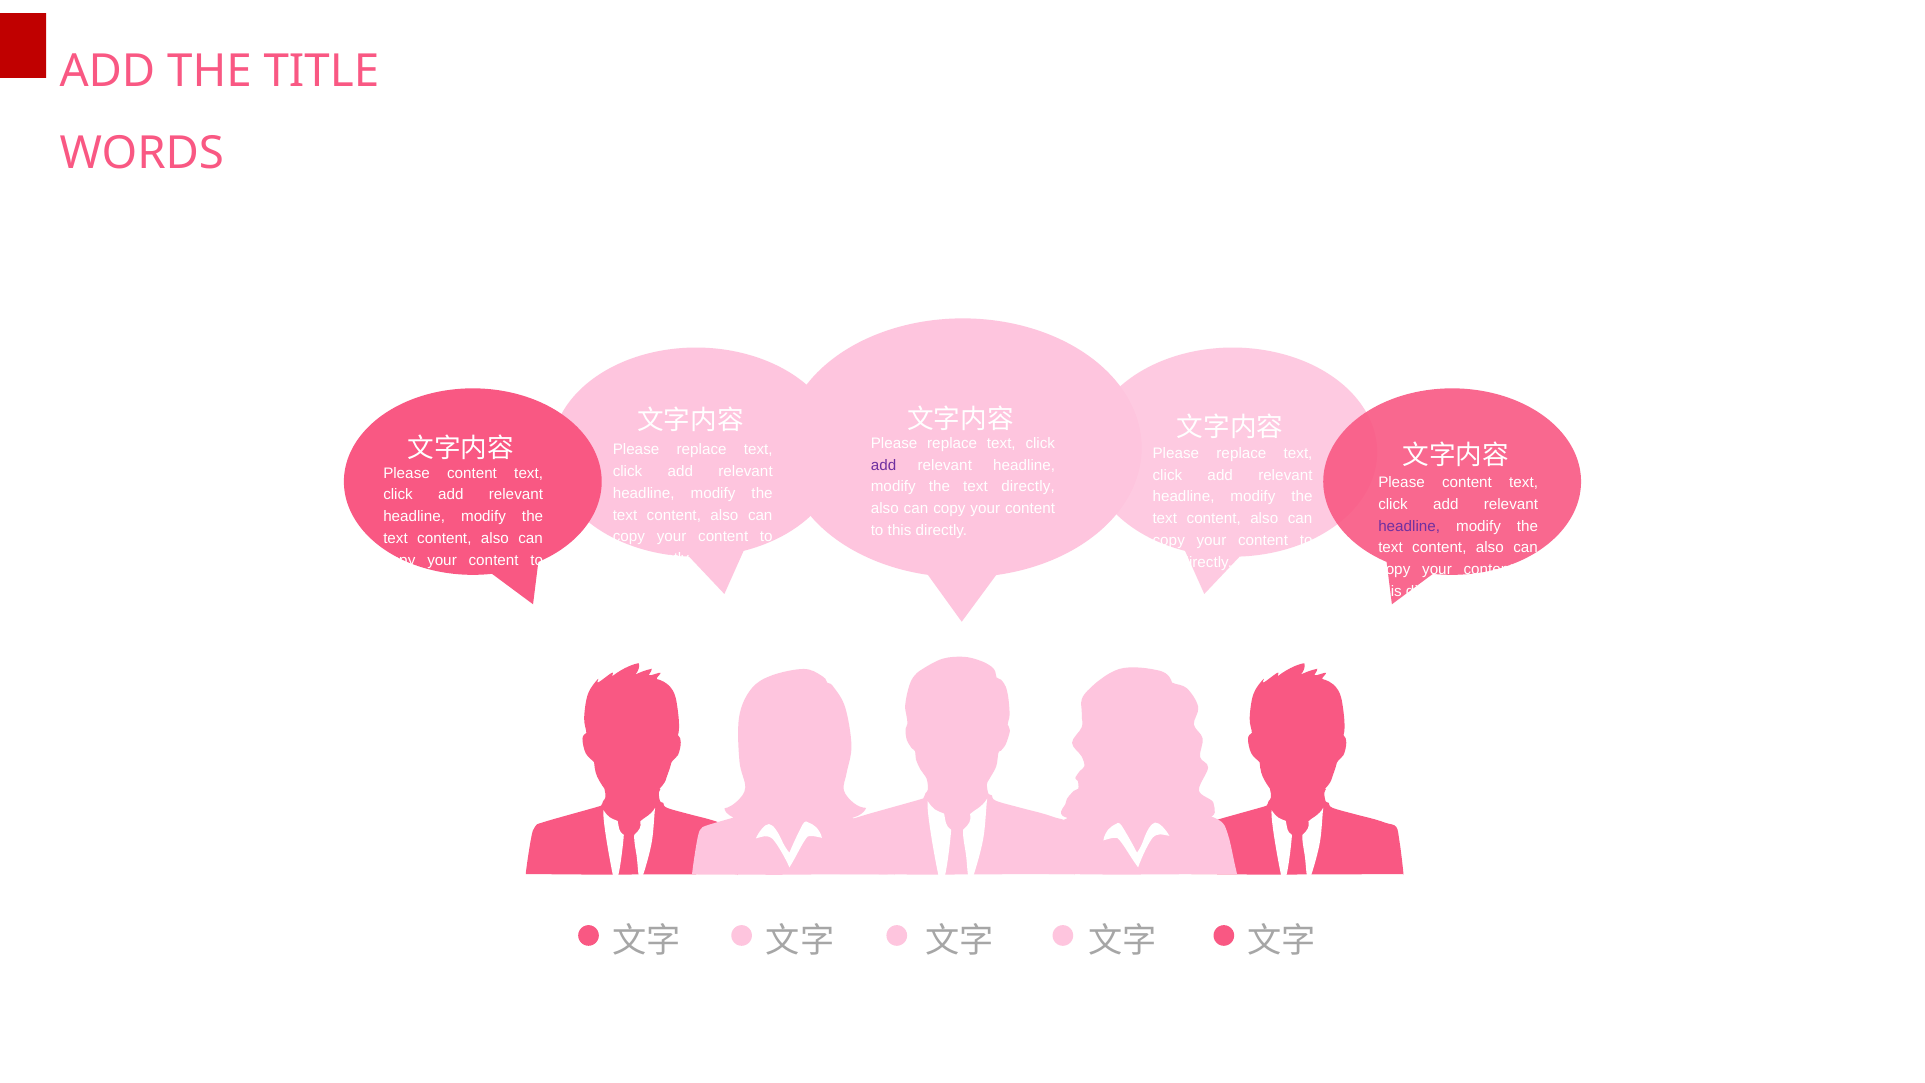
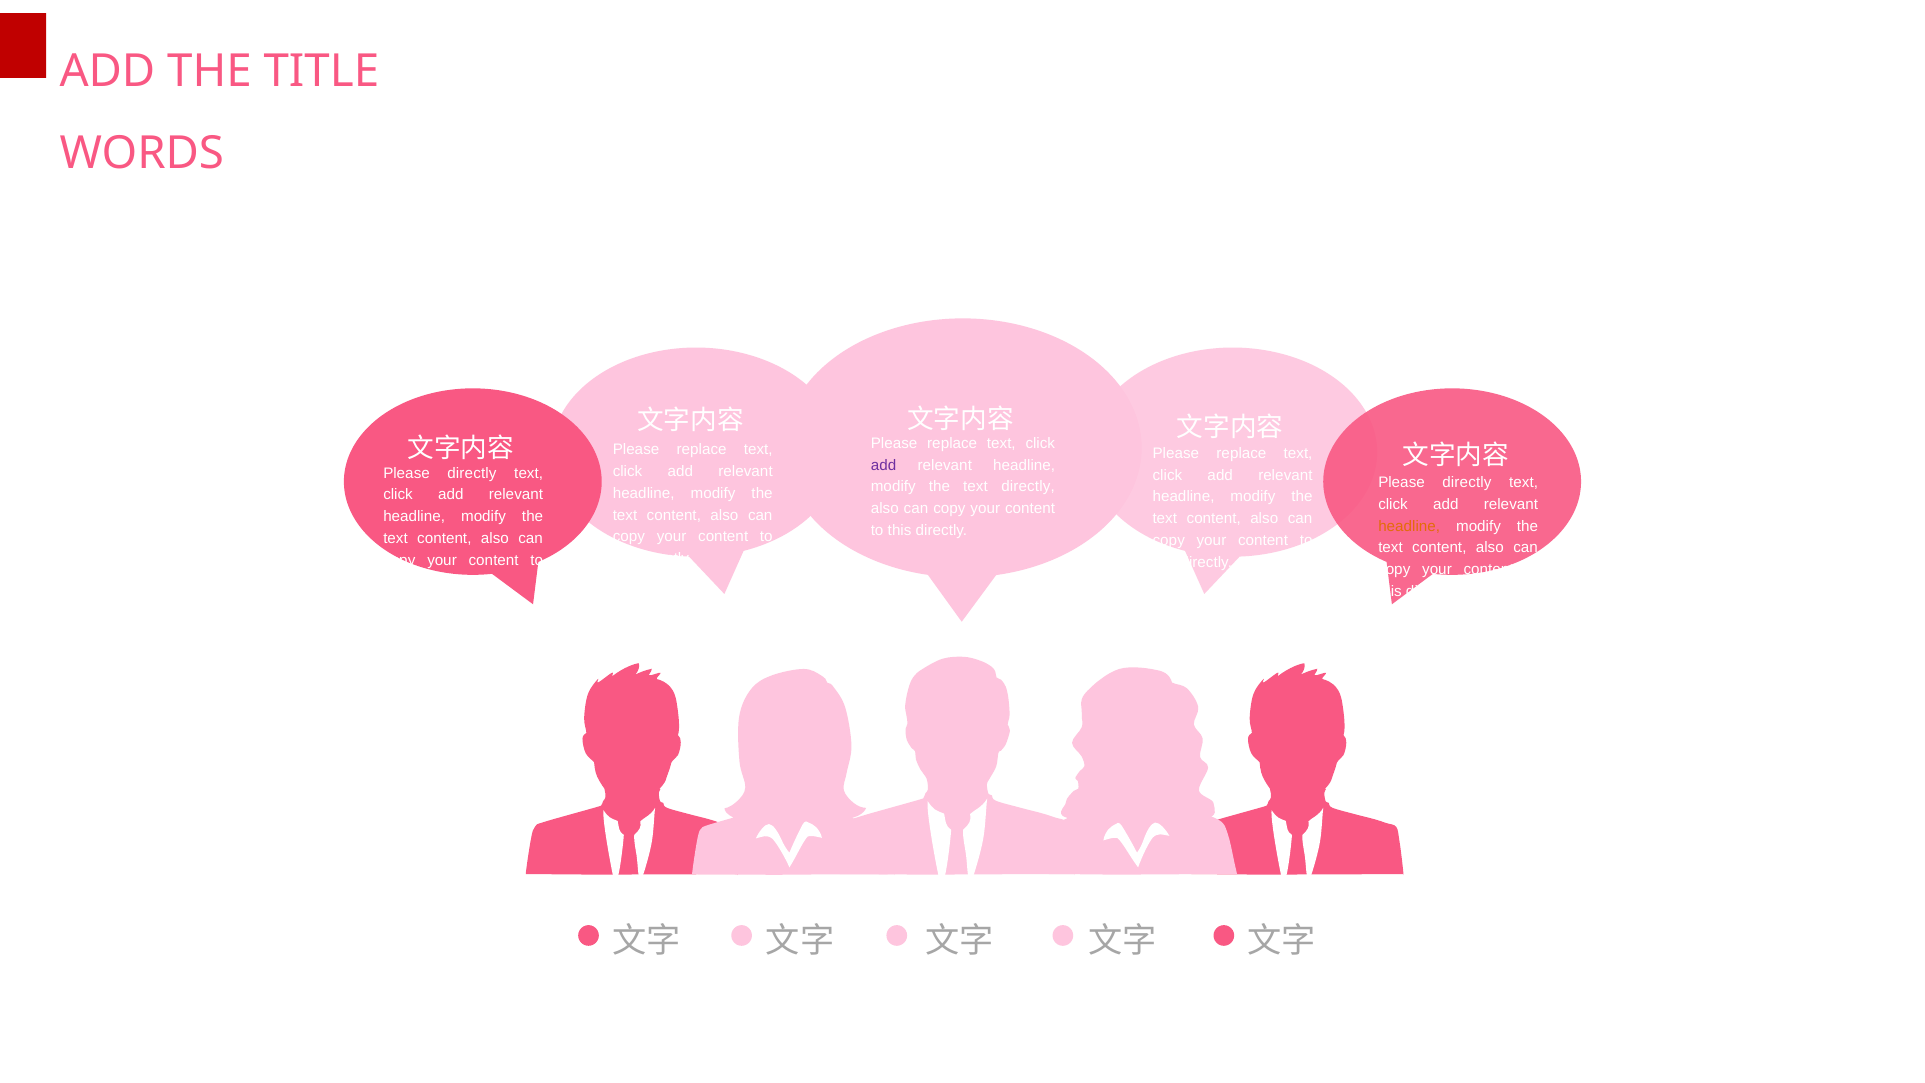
content: content -> directly (472, 473)
content: content -> directly (1467, 482)
headline colour: purple -> orange (1409, 526)
